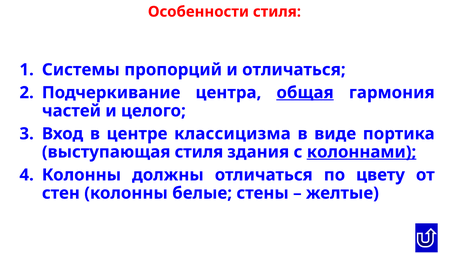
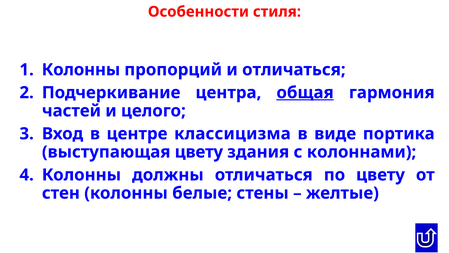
Системы: Системы -> Колонны (81, 70)
выступающая стиля: стиля -> цвету (199, 152)
колоннами underline: present -> none (361, 152)
